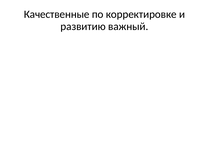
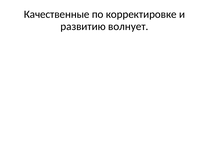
важный: важный -> волнует (128, 26)
